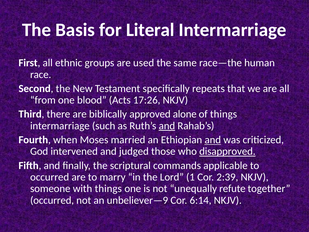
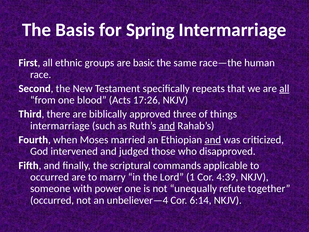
Literal: Literal -> Spring (150, 30)
used: used -> basic (144, 63)
all underline: none -> present (284, 88)
alone: alone -> three (185, 114)
disapproved underline: present -> none (227, 151)
2:39: 2:39 -> 4:39 (227, 177)
with things: things -> power (108, 189)
unbeliever—9: unbeliever—9 -> unbeliever—4 (137, 200)
